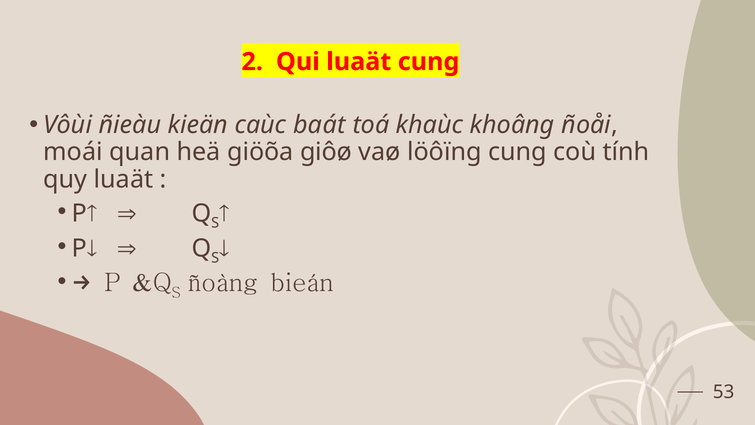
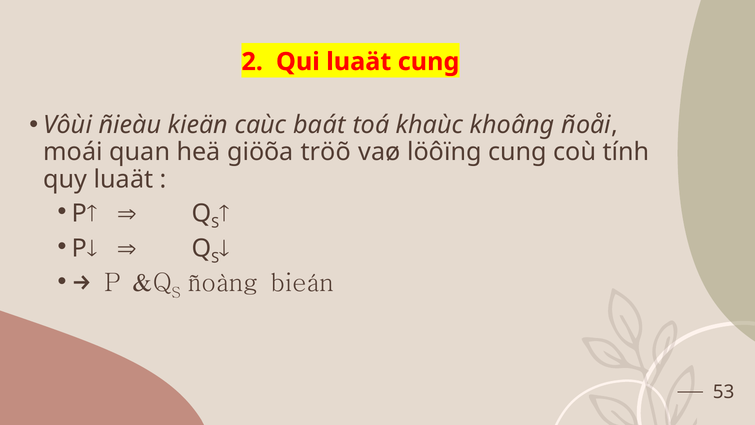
giôø: giôø -> tröõ (326, 152)
